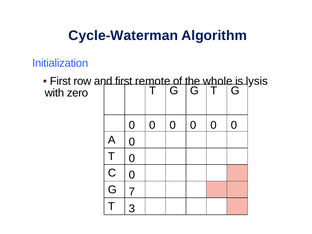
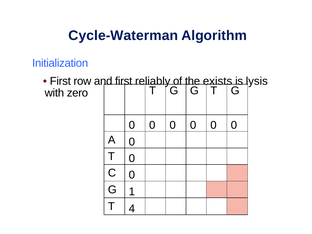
remote: remote -> reliably (153, 81)
whole: whole -> exists (218, 81)
7: 7 -> 1 (132, 192)
3: 3 -> 4 (132, 209)
